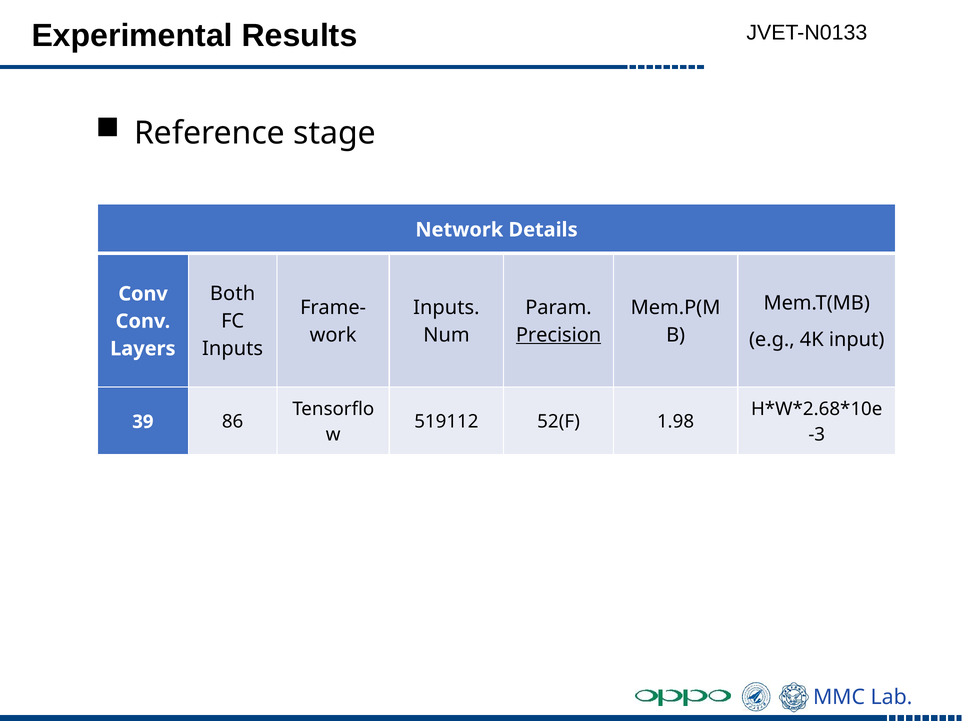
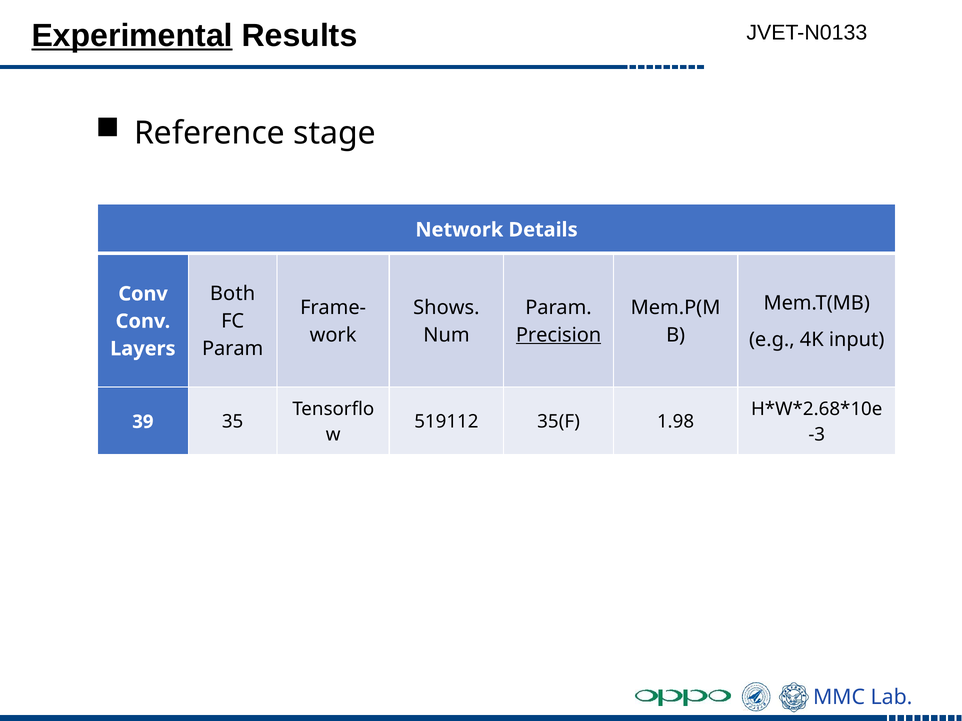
Experimental underline: none -> present (132, 36)
Inputs: Inputs -> Shows (446, 308)
Inputs: Inputs -> Param (233, 349)
52(F: 52(F -> 35(F (559, 422)
86: 86 -> 35 (233, 422)
